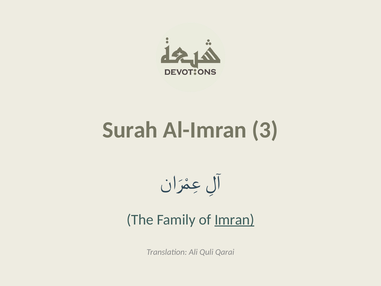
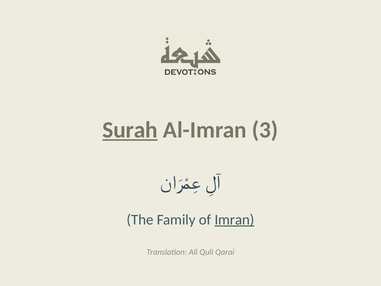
Surah underline: none -> present (130, 130)
